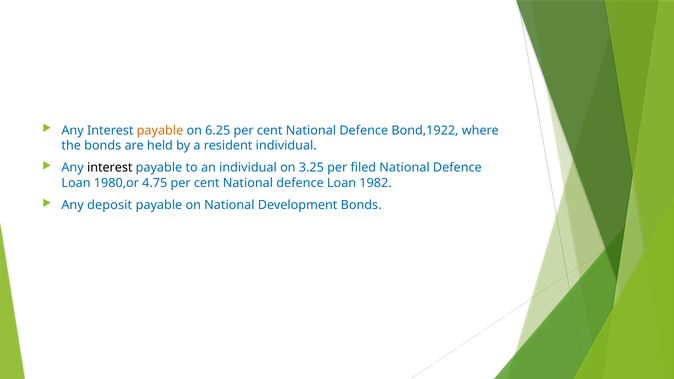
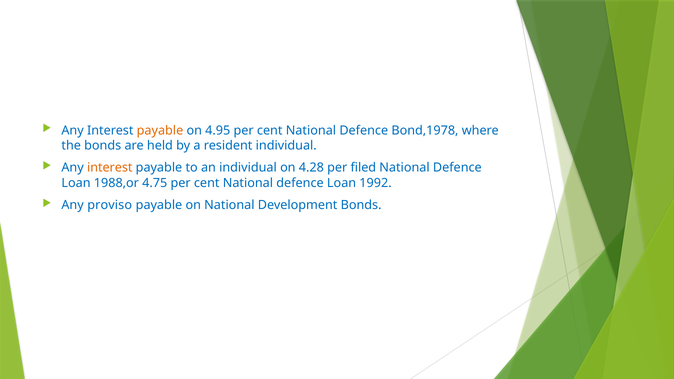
6.25: 6.25 -> 4.95 (218, 130)
Bond,1922: Bond,1922 -> Bond,1978 (425, 130)
interest colour: black -> orange (110, 168)
3.25: 3.25 -> 4.28 (311, 168)
1980,or: 1980,or -> 1988,or (116, 183)
1982: 1982 -> 1992 (376, 183)
deposit: deposit -> proviso (110, 205)
